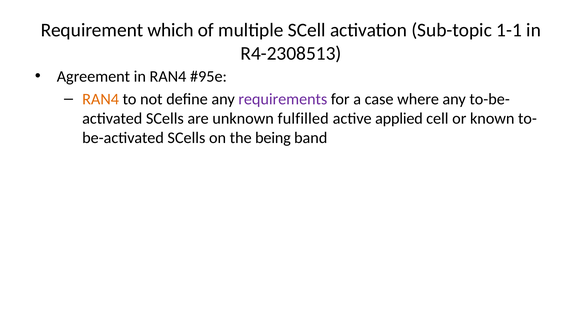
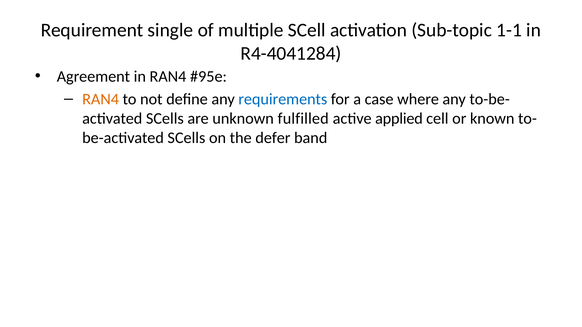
which: which -> single (170, 30)
R4-2308513: R4-2308513 -> R4-4041284 (291, 53)
requirements colour: purple -> blue (283, 99)
being: being -> defer (273, 138)
